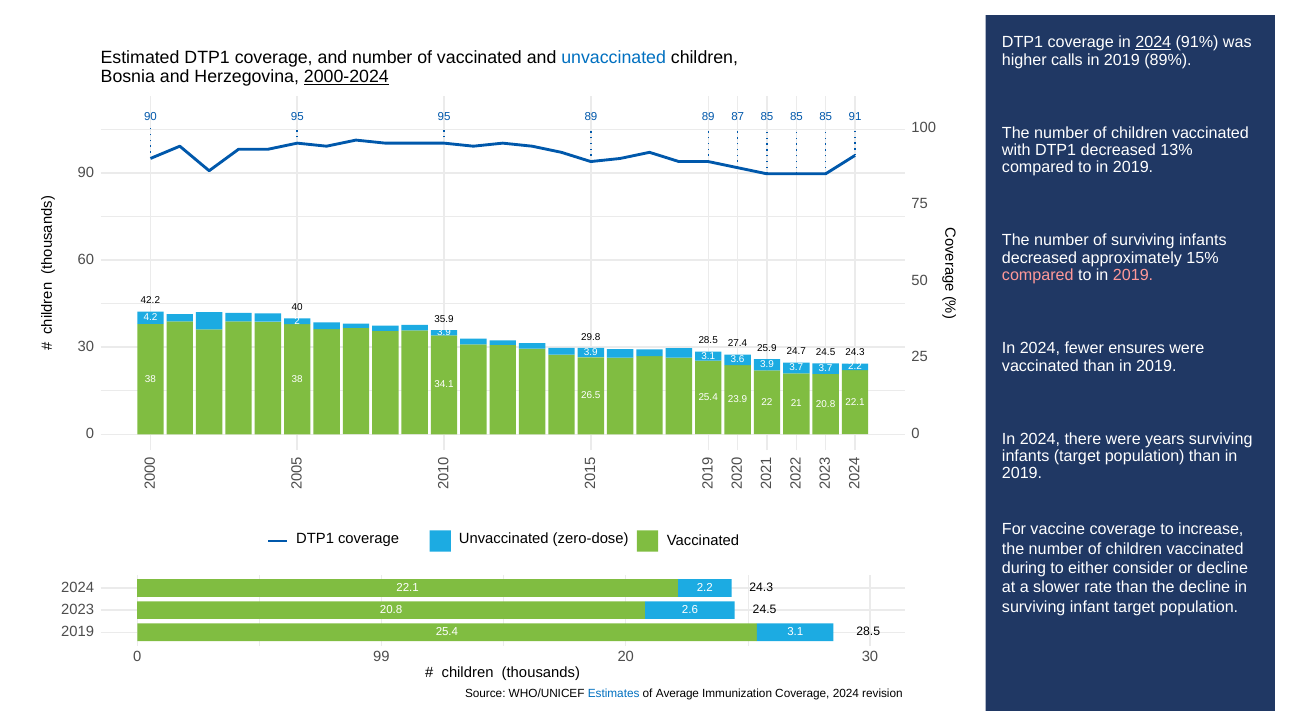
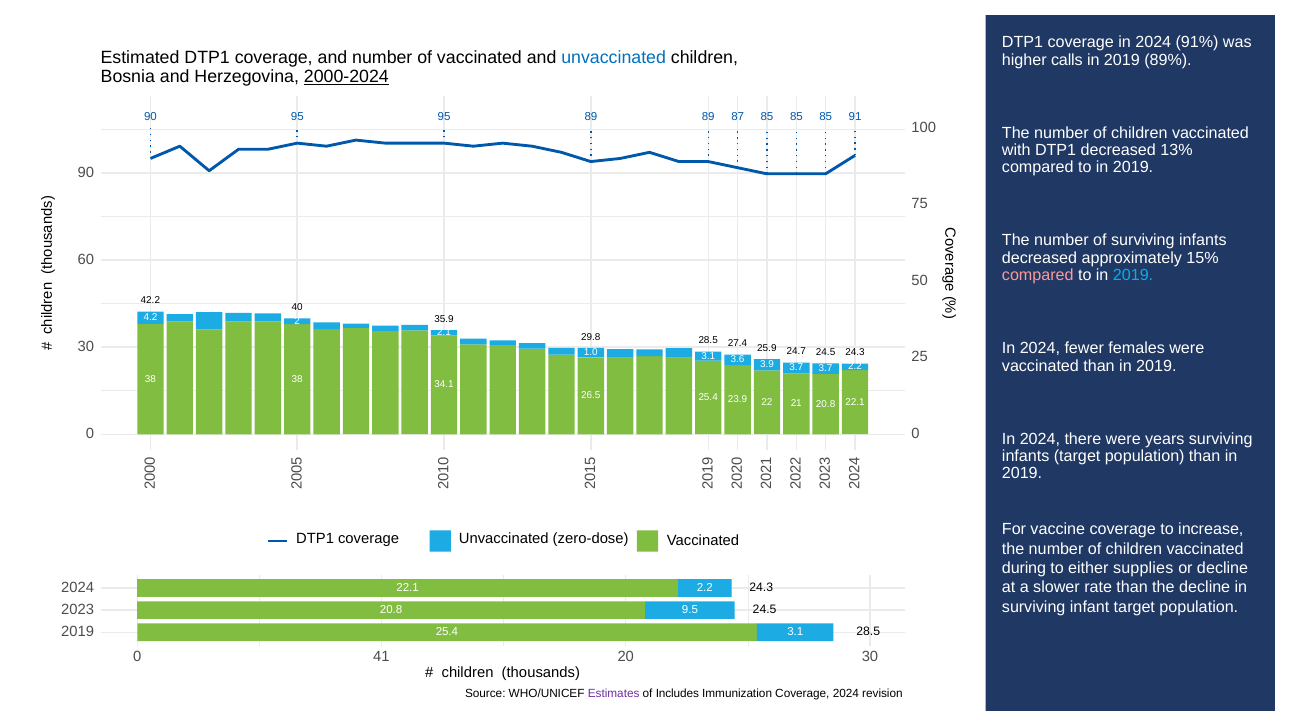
2024 underline: present -> none (1153, 42)
2019 colour: pink -> light blue (1133, 275)
3.9: 3.9 -> 2.1 (444, 332)
ensures: ensures -> females (1137, 348)
3.9: 3.9 -> 1.0 (591, 352)
consider: consider -> supplies (1143, 568)
2.6: 2.6 -> 9.5 (690, 610)
99: 99 -> 41 (381, 657)
Estimates colour: blue -> purple (614, 693)
Average: Average -> Includes (677, 693)
